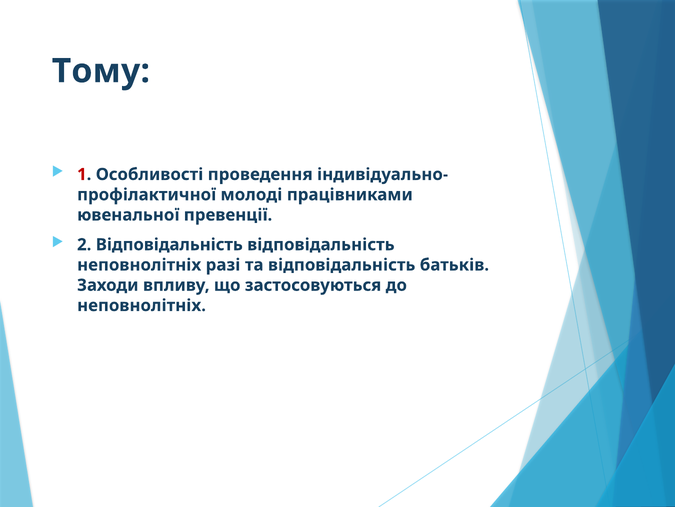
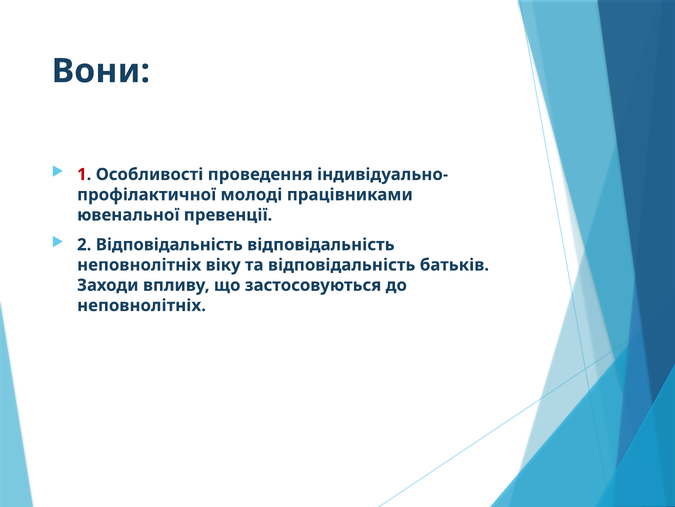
Тому: Тому -> Вони (101, 71)
разі: разі -> віку (223, 265)
